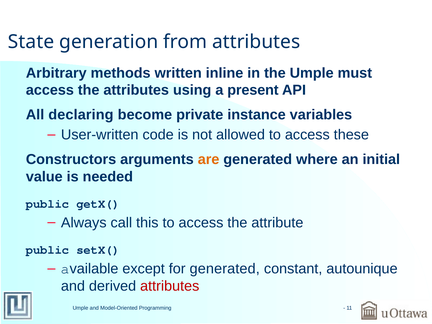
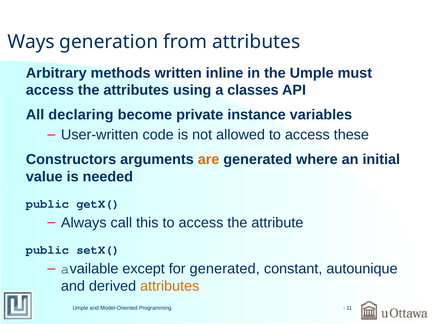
State: State -> Ways (31, 42)
present: present -> classes (253, 90)
attributes colour: red -> orange (170, 286)
